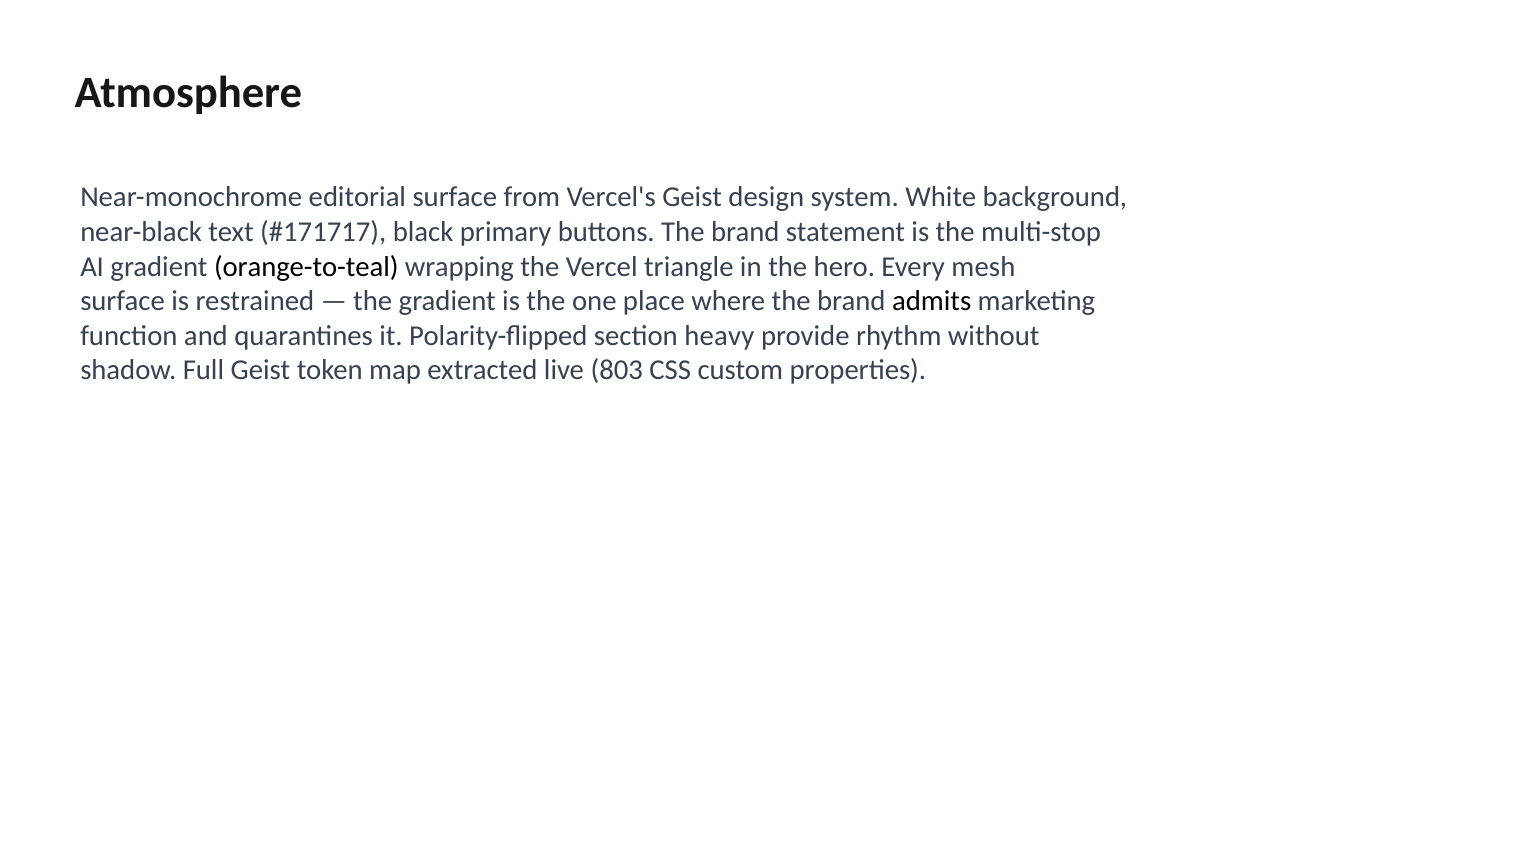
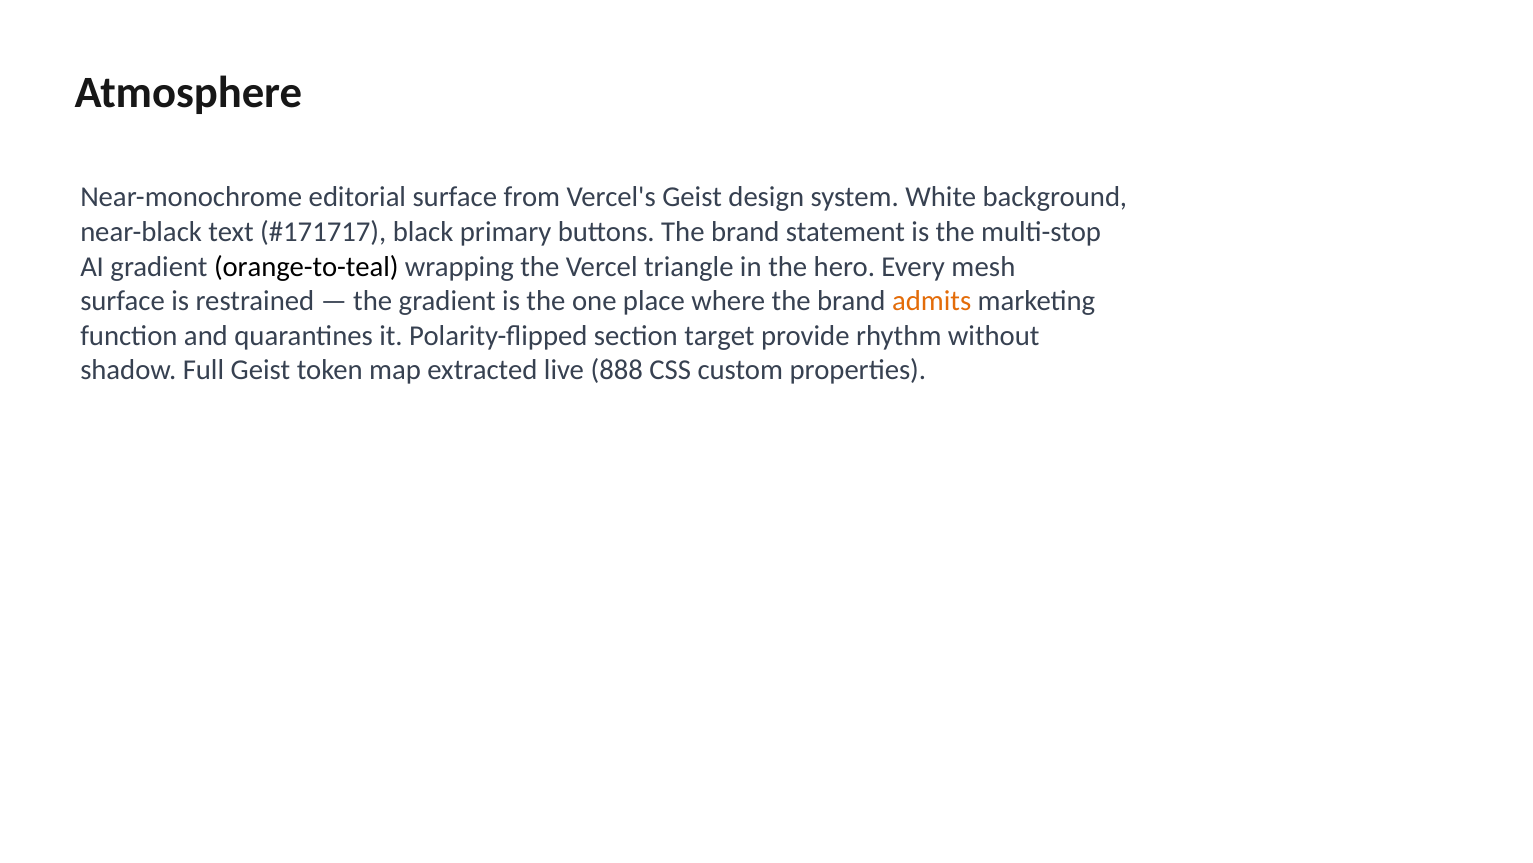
admits colour: black -> orange (932, 301)
heavy: heavy -> target (719, 335)
803: 803 -> 888 (617, 370)
